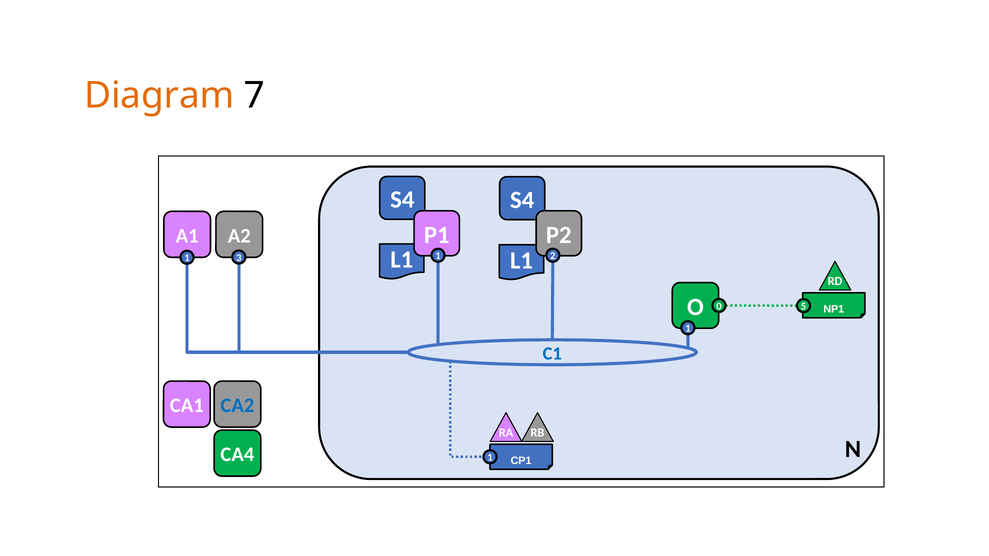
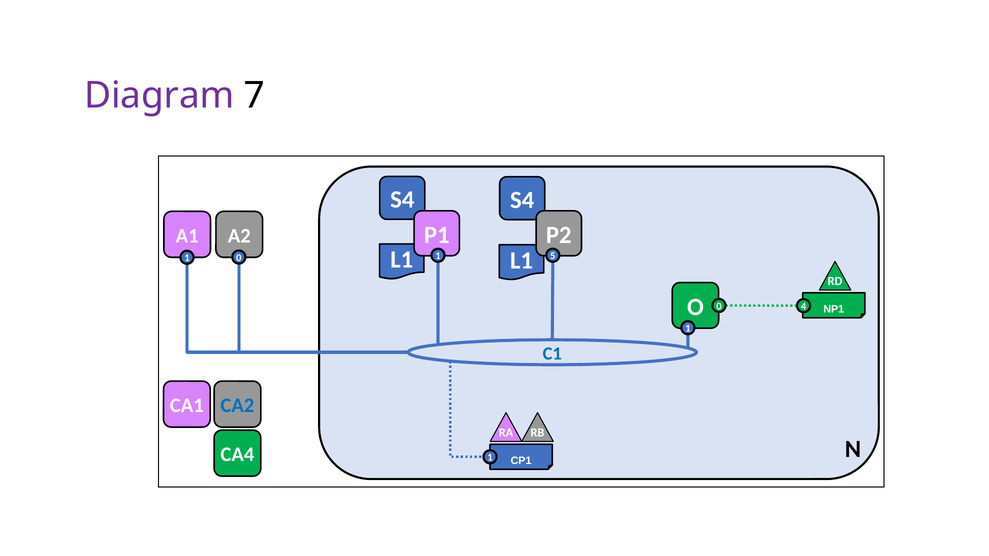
Diagram colour: orange -> purple (159, 95)
2: 2 -> 5 (553, 256)
1 3: 3 -> 0 (239, 258)
5: 5 -> 4 (804, 307)
